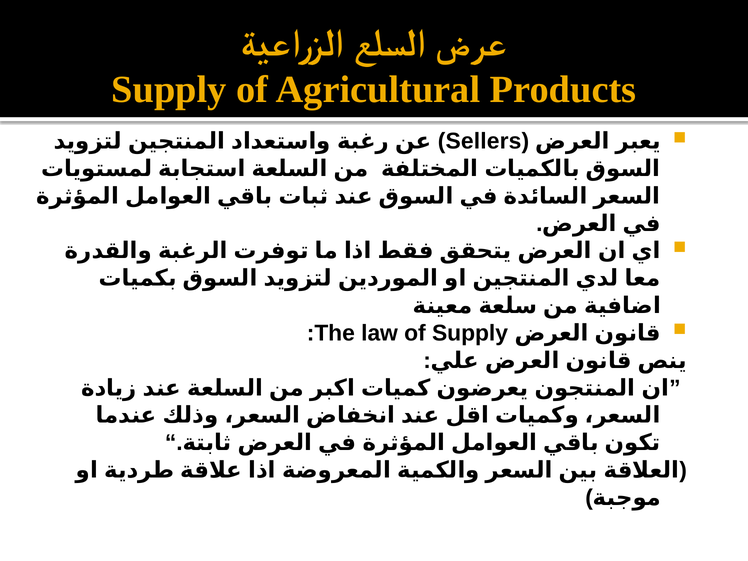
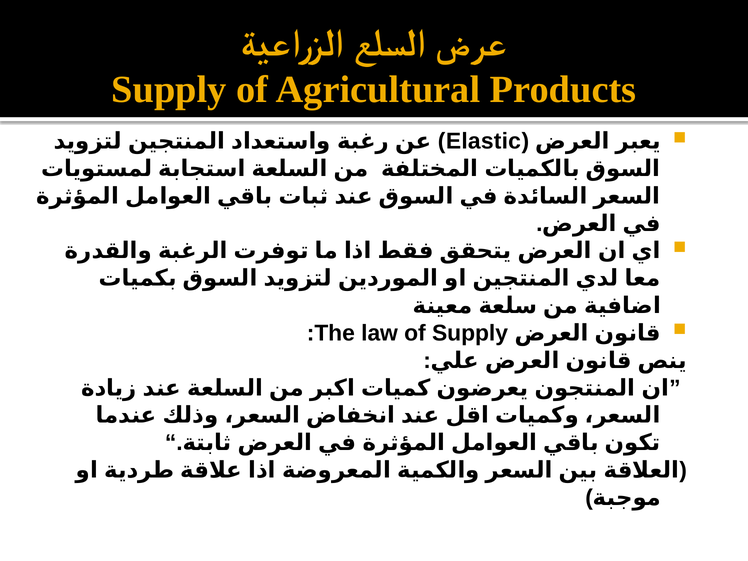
Sellers: Sellers -> Elastic (483, 141)
